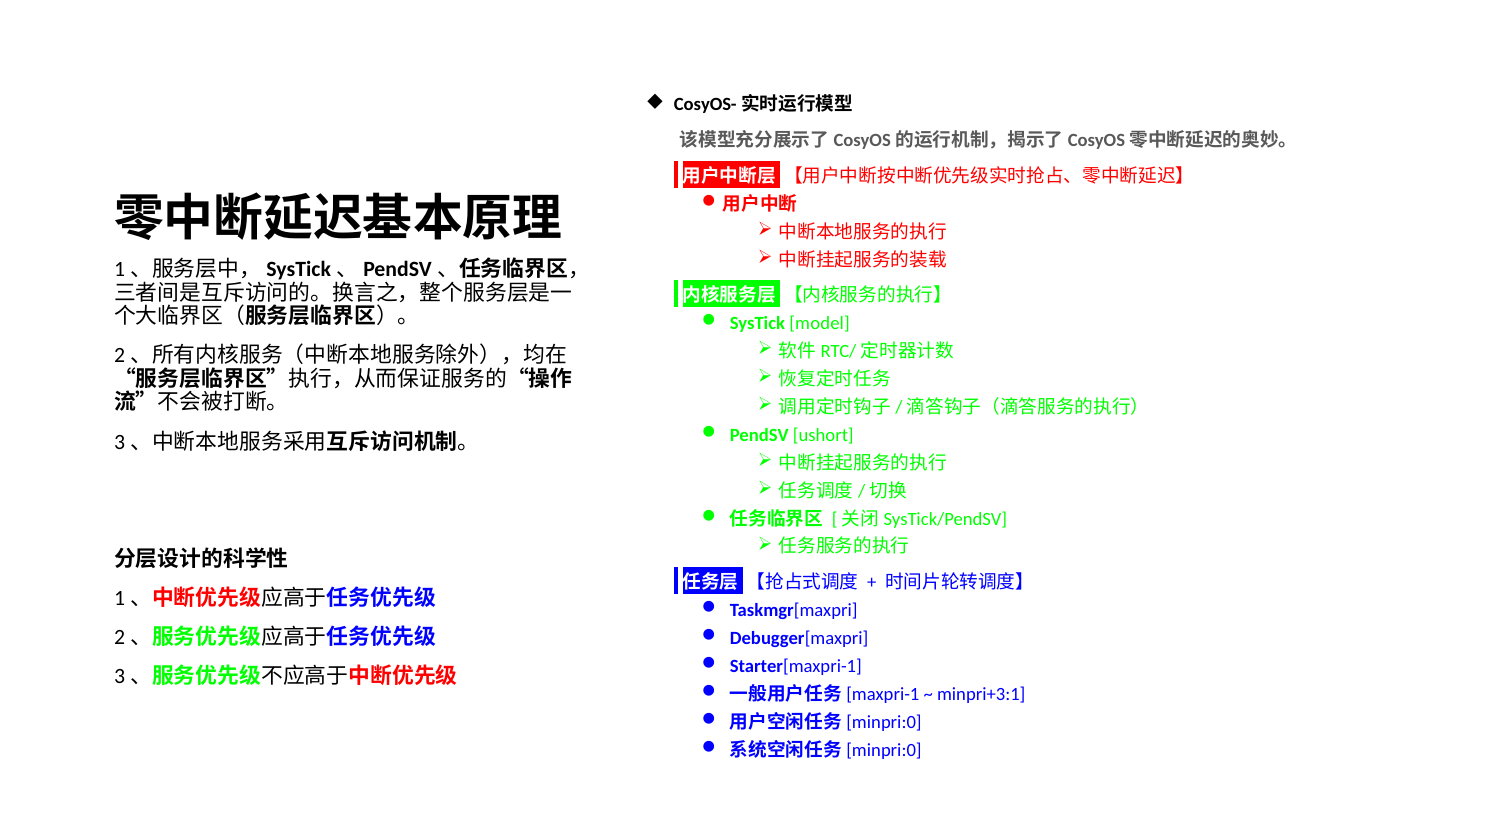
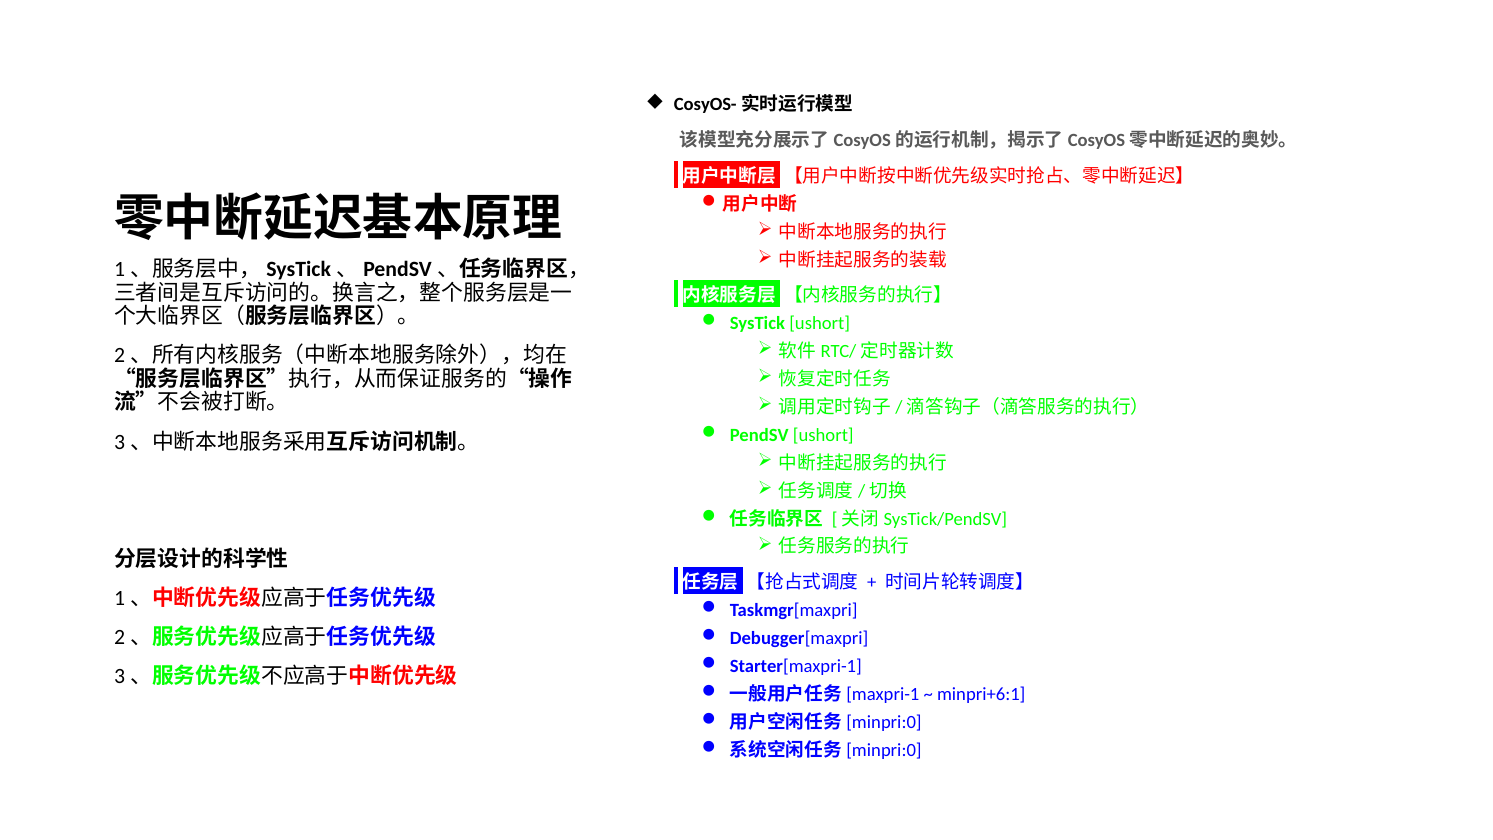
SysTick model: model -> ushort (820, 323)
minpri+3:1: minpri+3:1 -> minpri+6:1 (981, 694)
